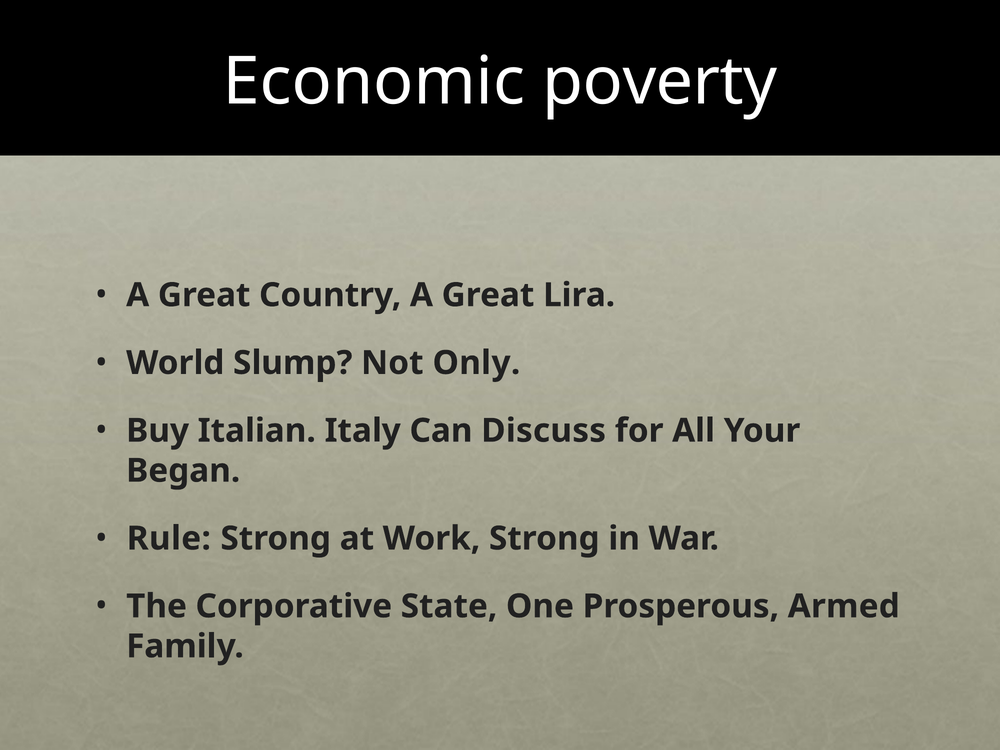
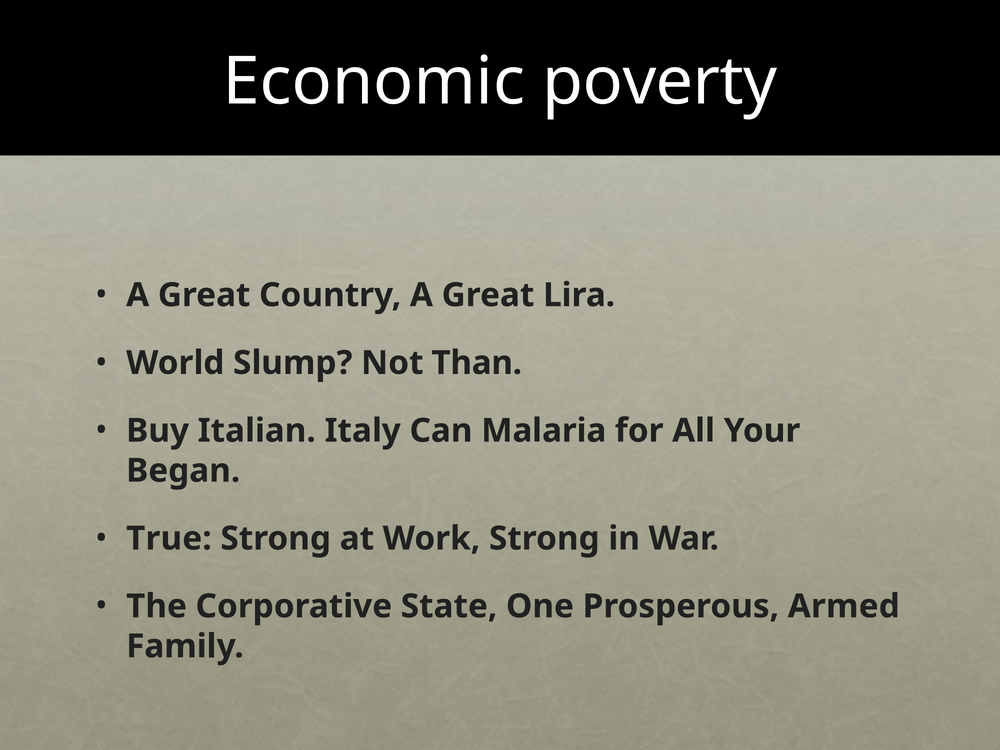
Only: Only -> Than (477, 363)
Discuss: Discuss -> Malaria (544, 431)
Rule: Rule -> True (169, 539)
